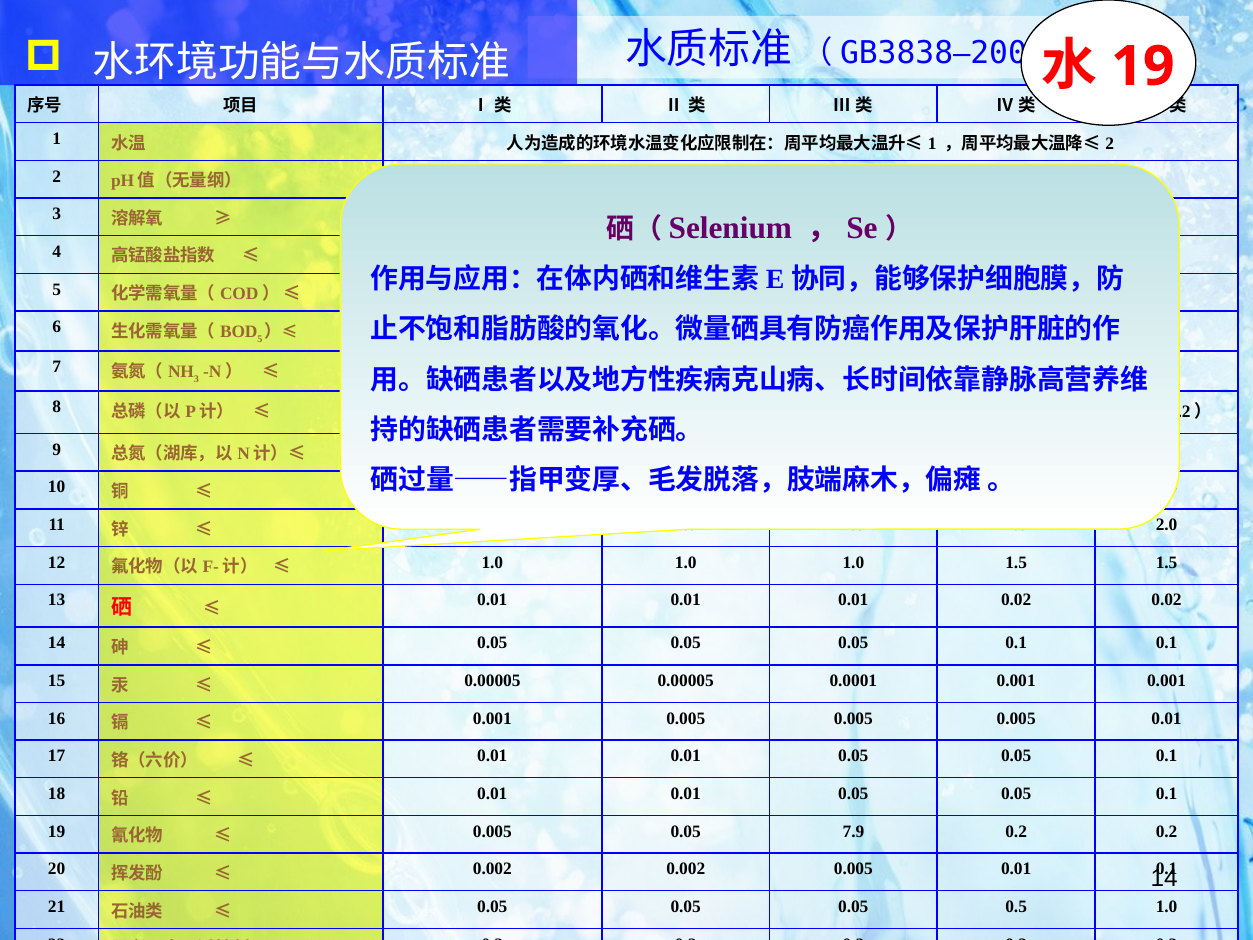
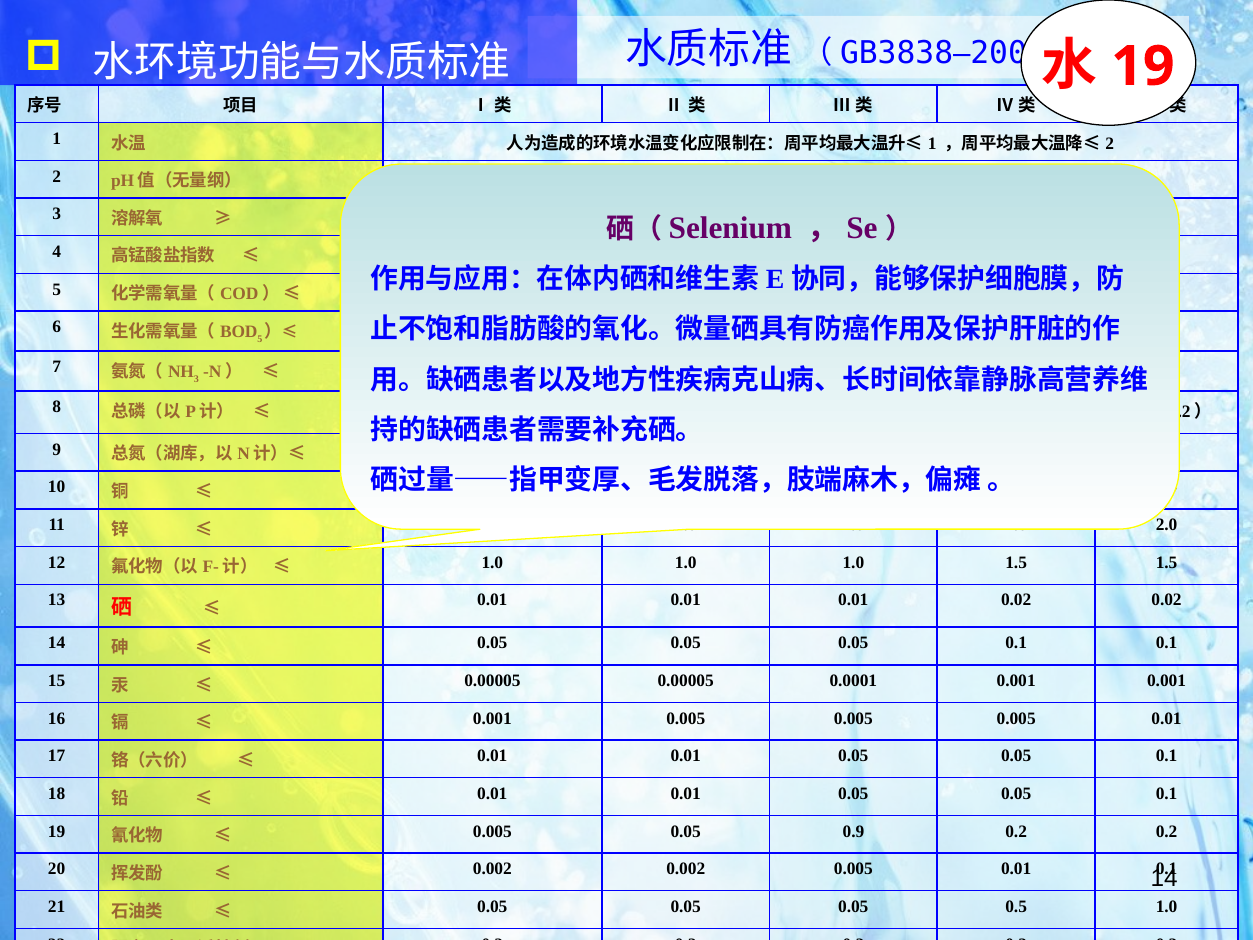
7.9: 7.9 -> 0.9 (853, 831)
